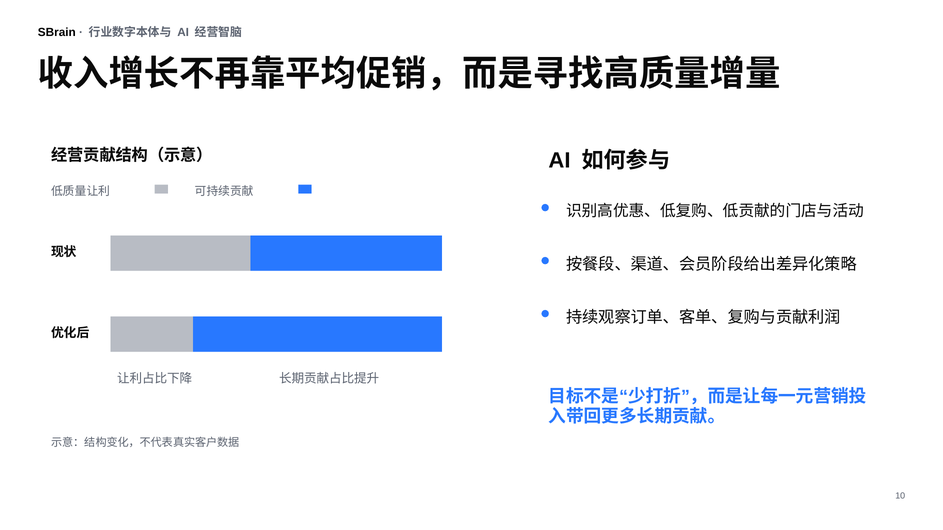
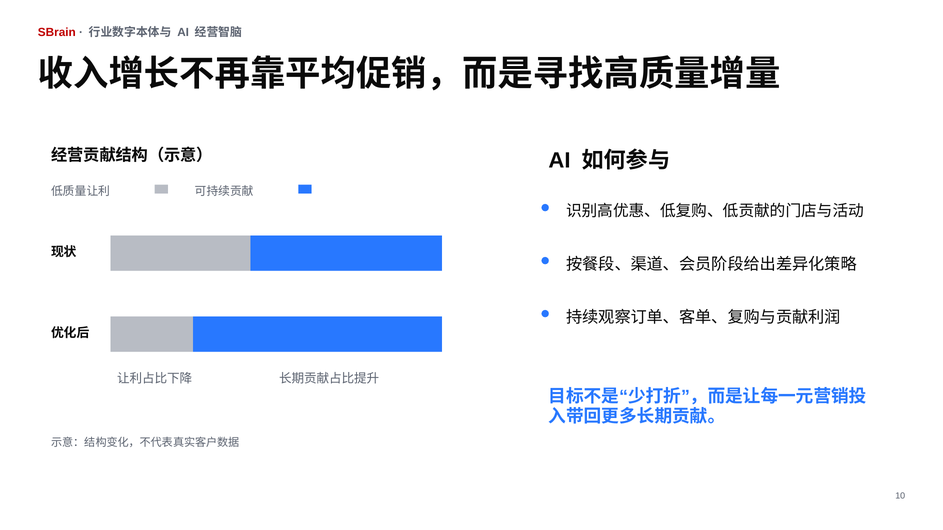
SBrain colour: black -> red (57, 32)
